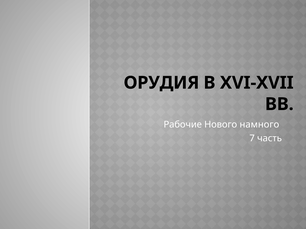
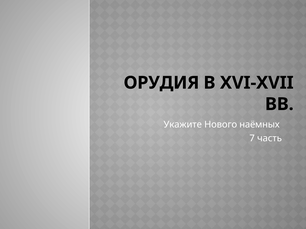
Рабочие: Рабочие -> Укажите (183, 125)
намного: намного -> наёмных (259, 125)
